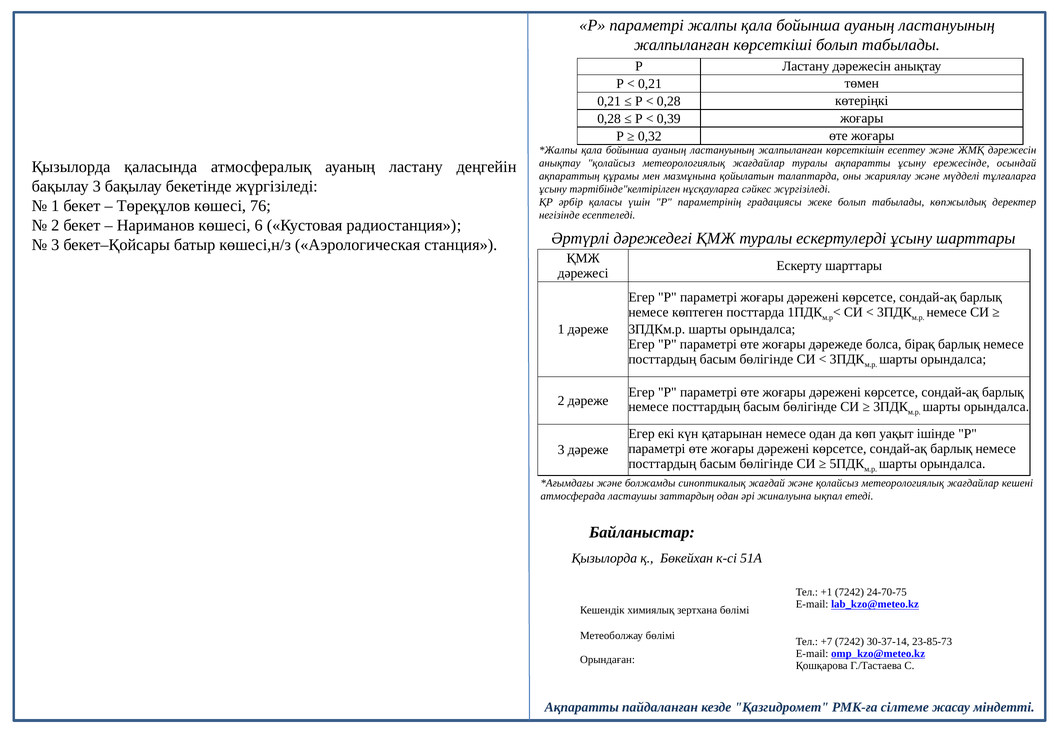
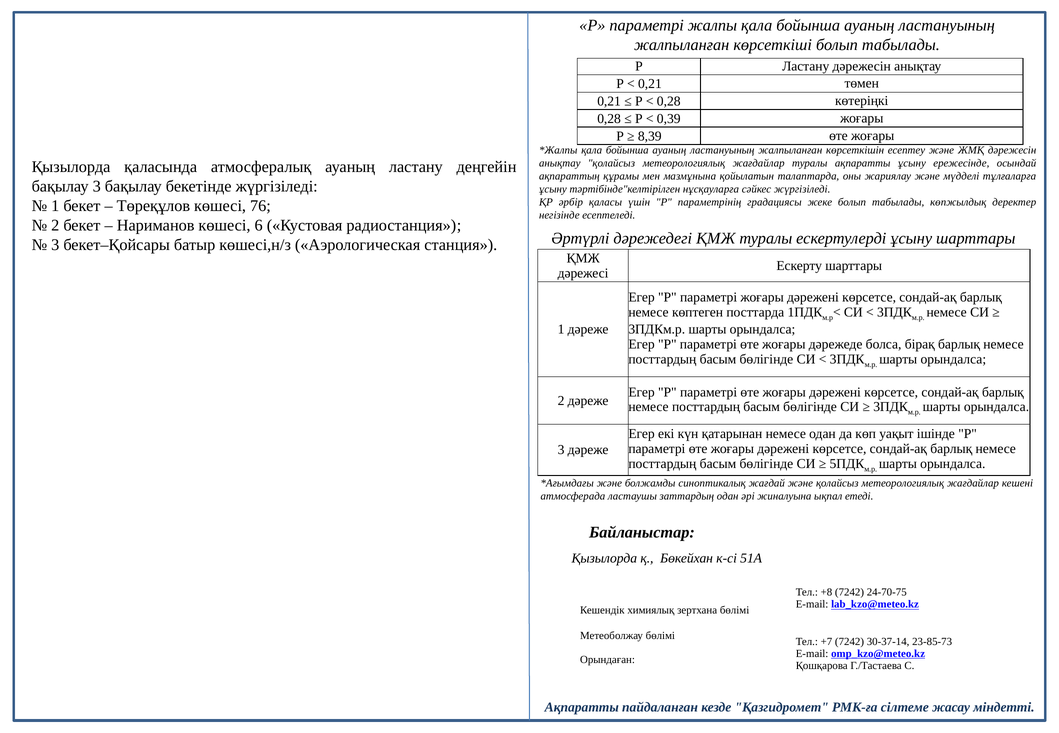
0,32: 0,32 -> 8,39 (650, 136)
+1: +1 -> +8 (826, 592)
